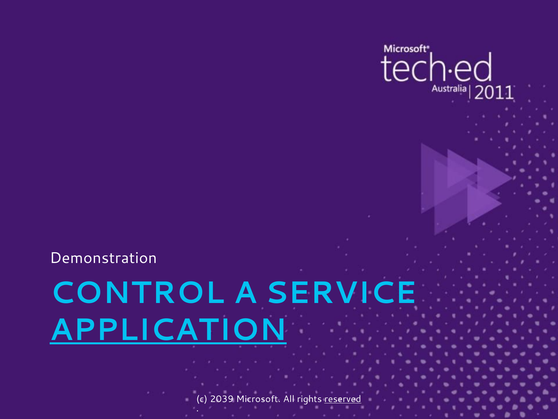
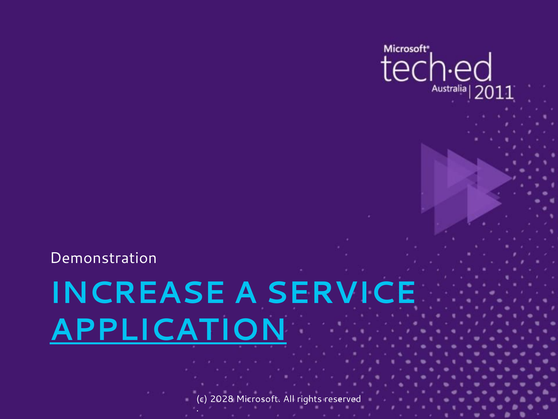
CONTROL: CONTROL -> INCREASE (137, 292)
2039: 2039 -> 2028 (222, 399)
reserved underline: present -> none (343, 399)
